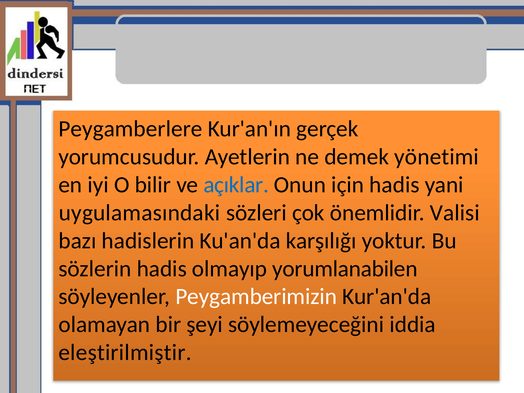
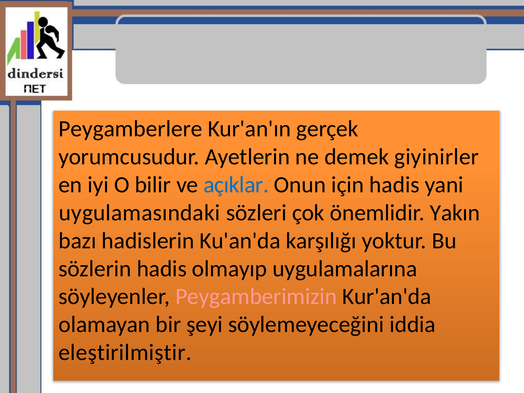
yönetimi: yönetimi -> giyinirler (437, 157)
Valisi: Valisi -> Yakın (455, 213)
yorumlanabilen: yorumlanabilen -> uygulamalarına (345, 269)
Peygamberimizin colour: white -> pink (256, 297)
